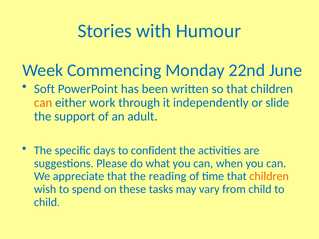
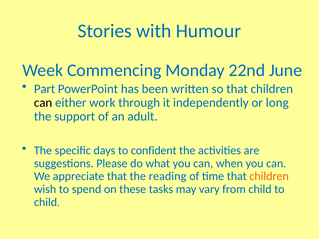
Soft: Soft -> Part (45, 89)
can colour: orange -> black (43, 103)
slide: slide -> long (277, 103)
